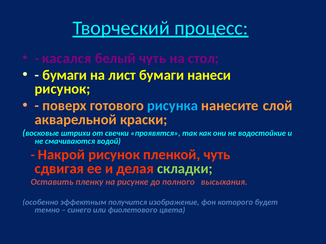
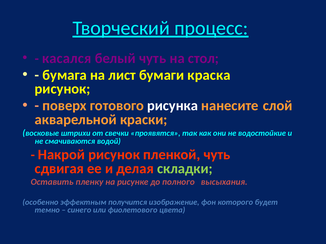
бумаги: бумаги -> бумага (65, 75)
нанеси: нанеси -> краска (209, 75)
рисунка colour: light blue -> white (173, 106)
